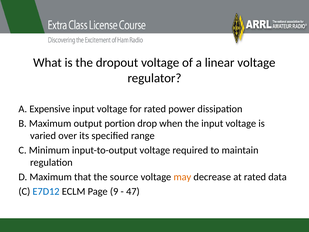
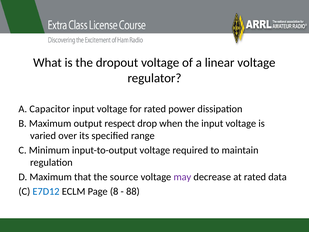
Expensive: Expensive -> Capacitor (50, 109)
portion: portion -> respect (120, 123)
may colour: orange -> purple (182, 177)
9: 9 -> 8 (114, 191)
47: 47 -> 88 (133, 191)
